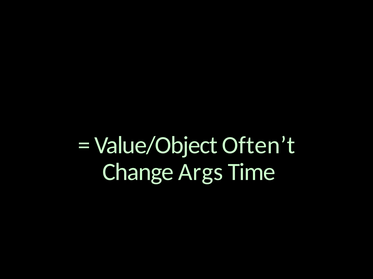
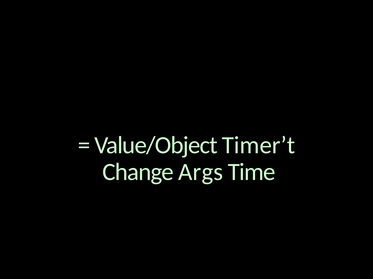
Often’t: Often’t -> Timer’t (259, 146)
